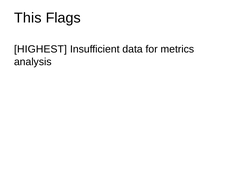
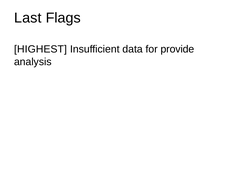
This: This -> Last (28, 18)
metrics: metrics -> provide (177, 49)
